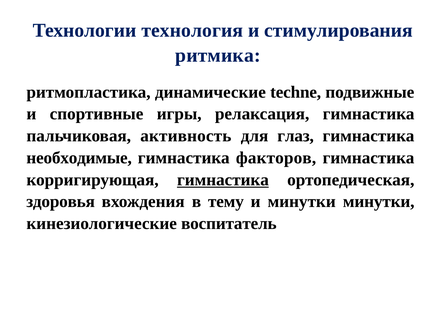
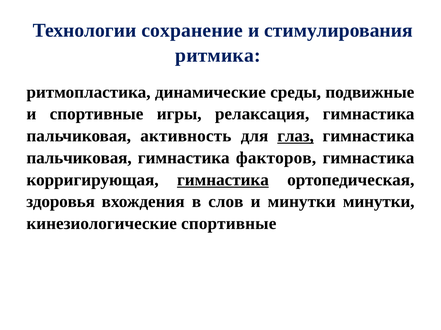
технология: технология -> сохранение (192, 30)
techne: techne -> среды (296, 92)
глаз underline: none -> present (296, 136)
необходимые: необходимые -> пальчиковая (79, 158)
тему: тему -> слов (226, 202)
кинезиологические воспитатель: воспитатель -> спортивные (229, 224)
